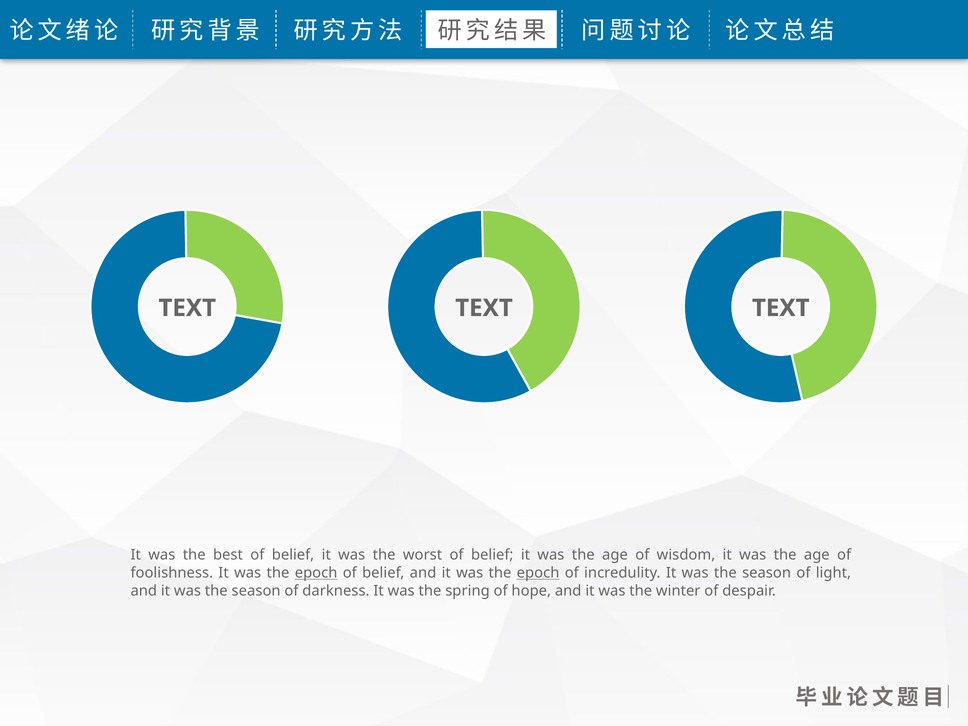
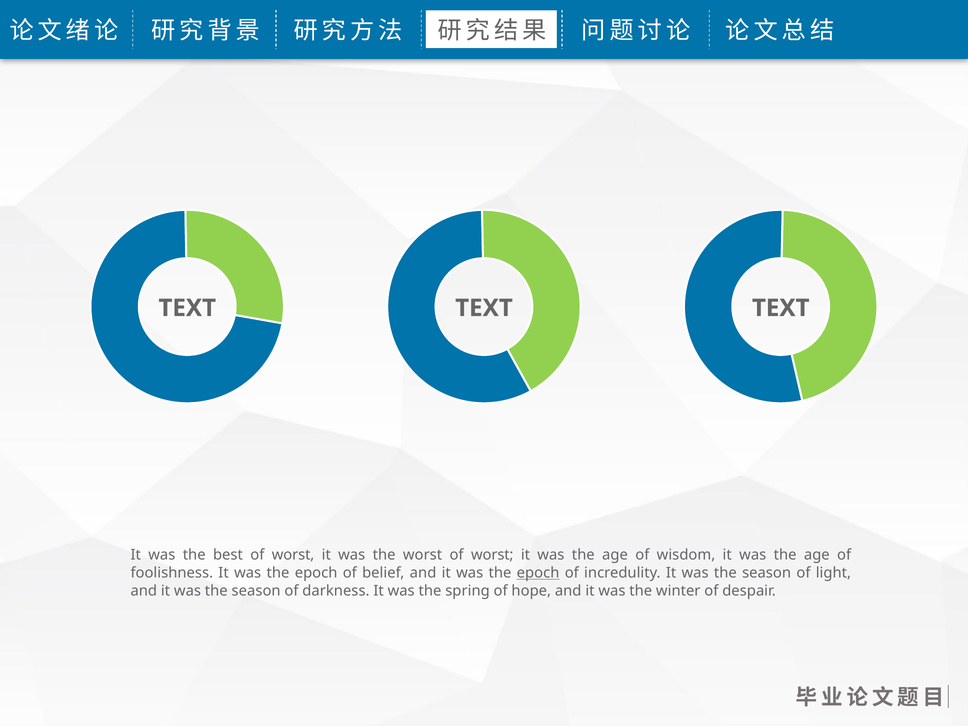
best of belief: belief -> worst (293, 555)
worst of belief: belief -> worst (492, 555)
epoch underline: present -> none (316, 573)
